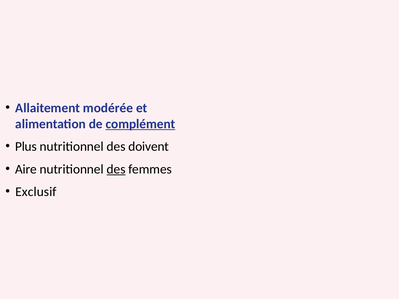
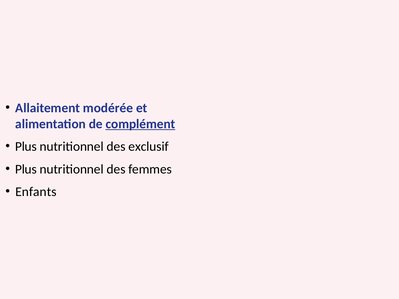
doivent: doivent -> exclusif (149, 147)
Aire: Aire -> Plus (26, 169)
des underline: present -> none (116, 169)
Exclusif: Exclusif -> Enfants (36, 192)
